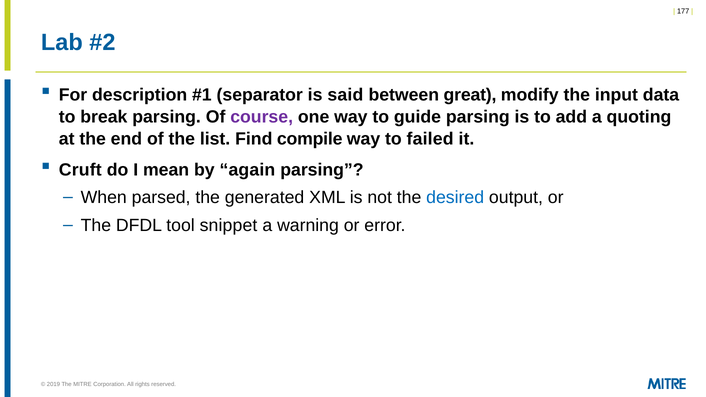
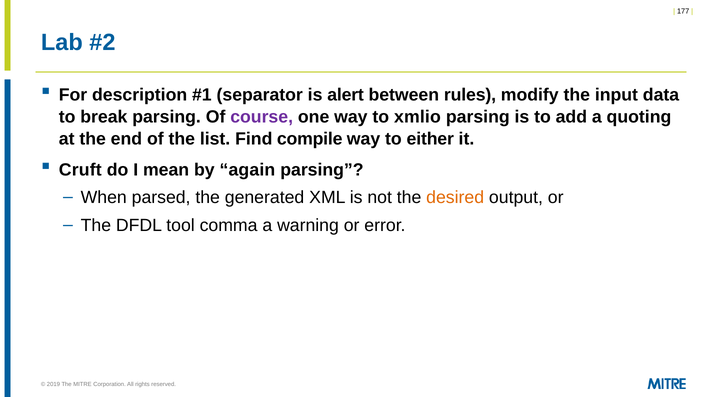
said: said -> alert (346, 95)
great: great -> rules (470, 95)
guide: guide -> xmlio (417, 117)
failed: failed -> either (430, 139)
desired colour: blue -> orange (455, 198)
snippet: snippet -> comma (229, 226)
